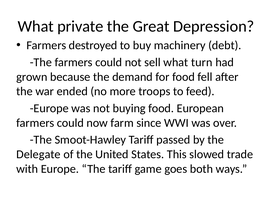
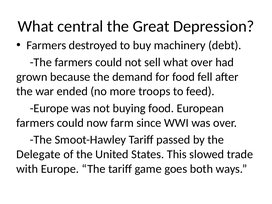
private: private -> central (80, 26)
what turn: turn -> over (202, 62)
